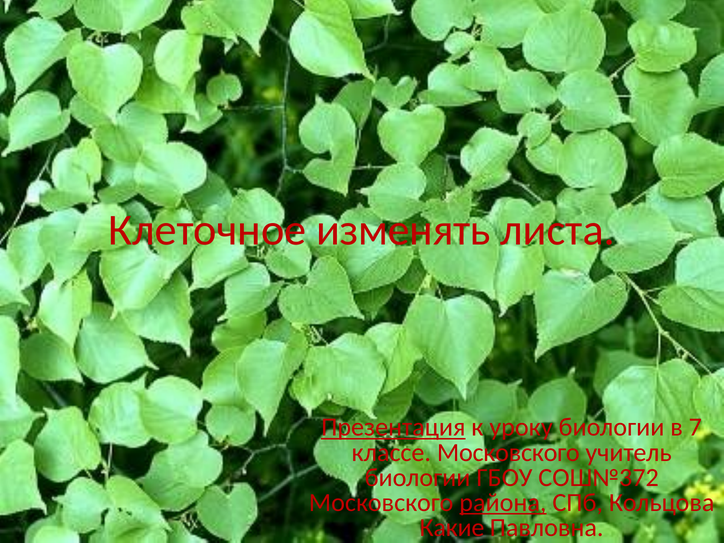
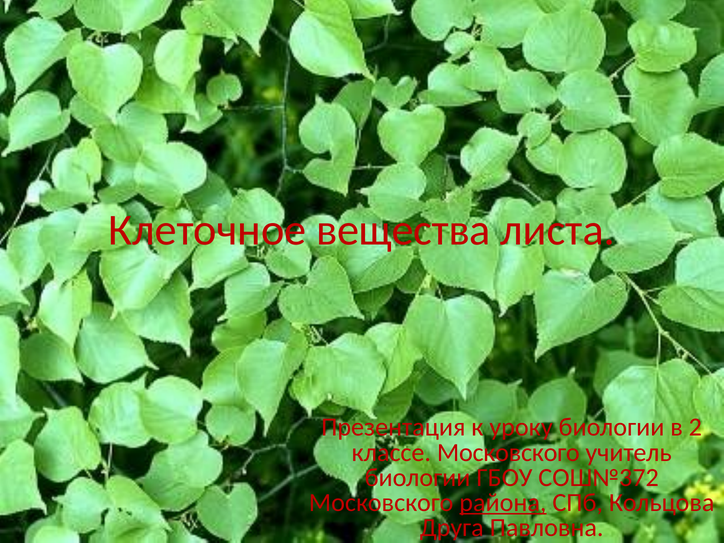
изменять: изменять -> вещества (403, 230)
Презентация underline: present -> none (393, 427)
7: 7 -> 2 (695, 427)
Какие: Какие -> Друга (452, 528)
